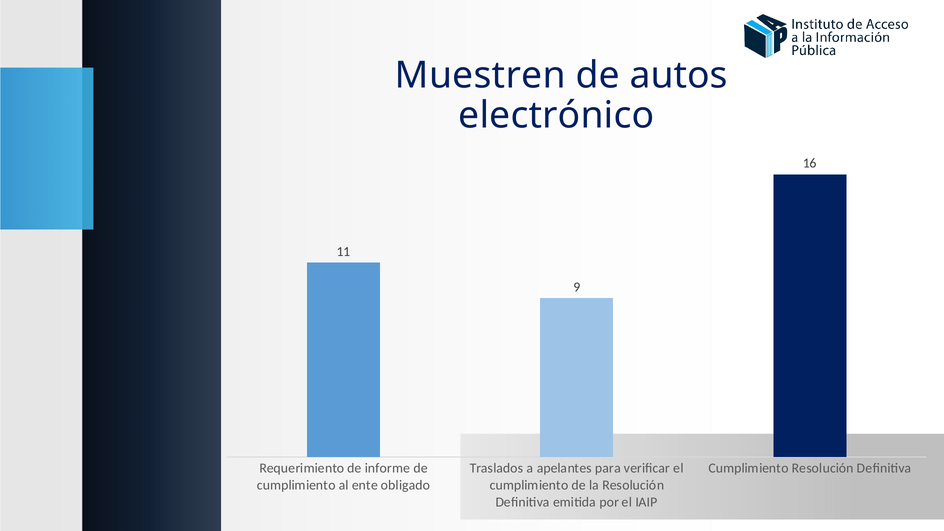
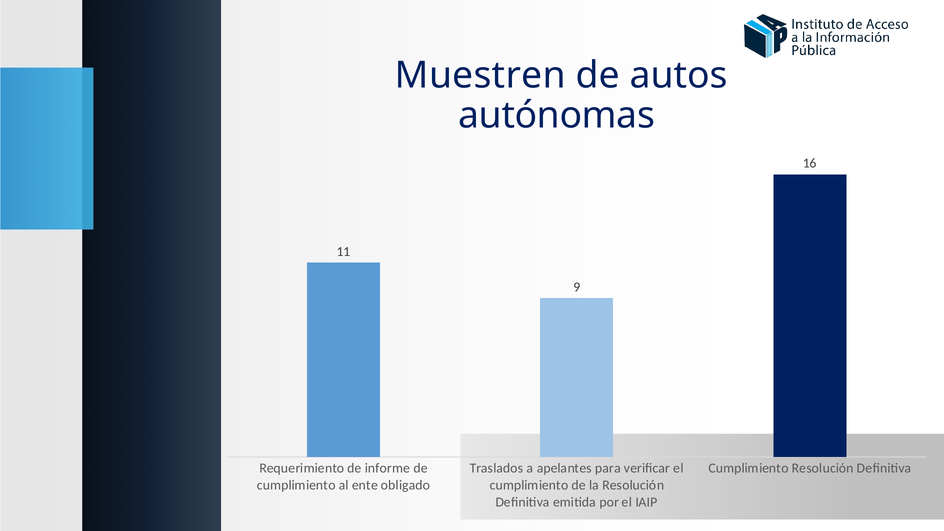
electrónico: electrónico -> autónomas (557, 116)
